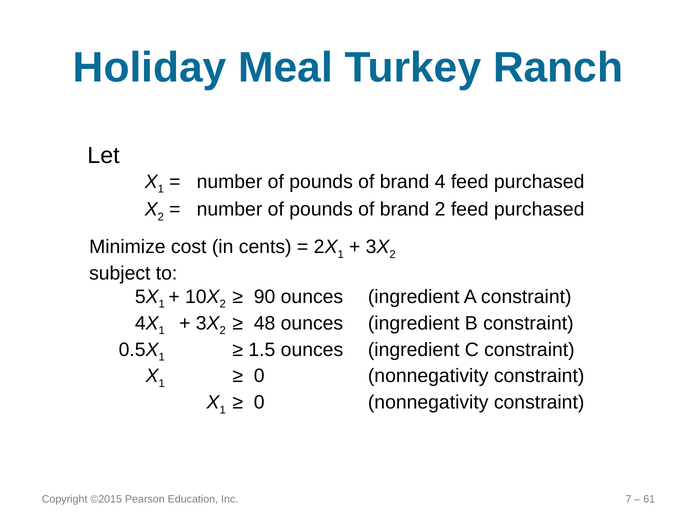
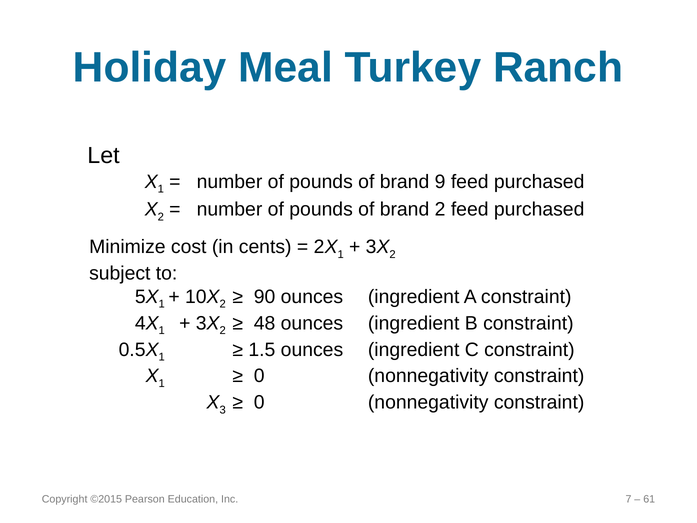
4: 4 -> 9 (440, 182)
1: 1 -> 3 (223, 410)
